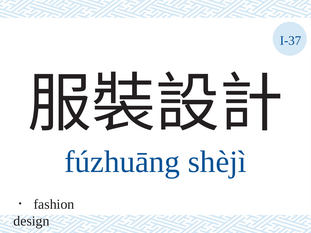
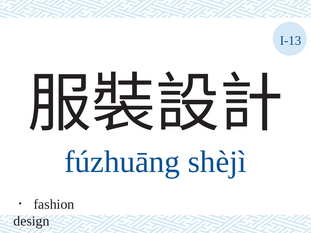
I-37: I-37 -> I-13 (291, 41)
